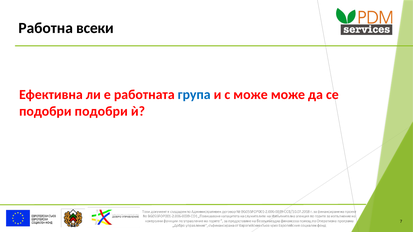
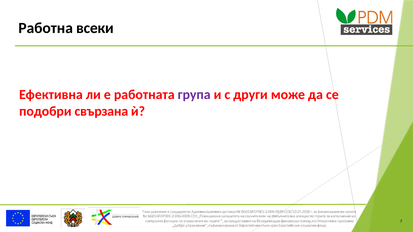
група colour: blue -> purple (194, 95)
с може: може -> други (251, 95)
подобри подобри: подобри -> свързана (101, 111)
